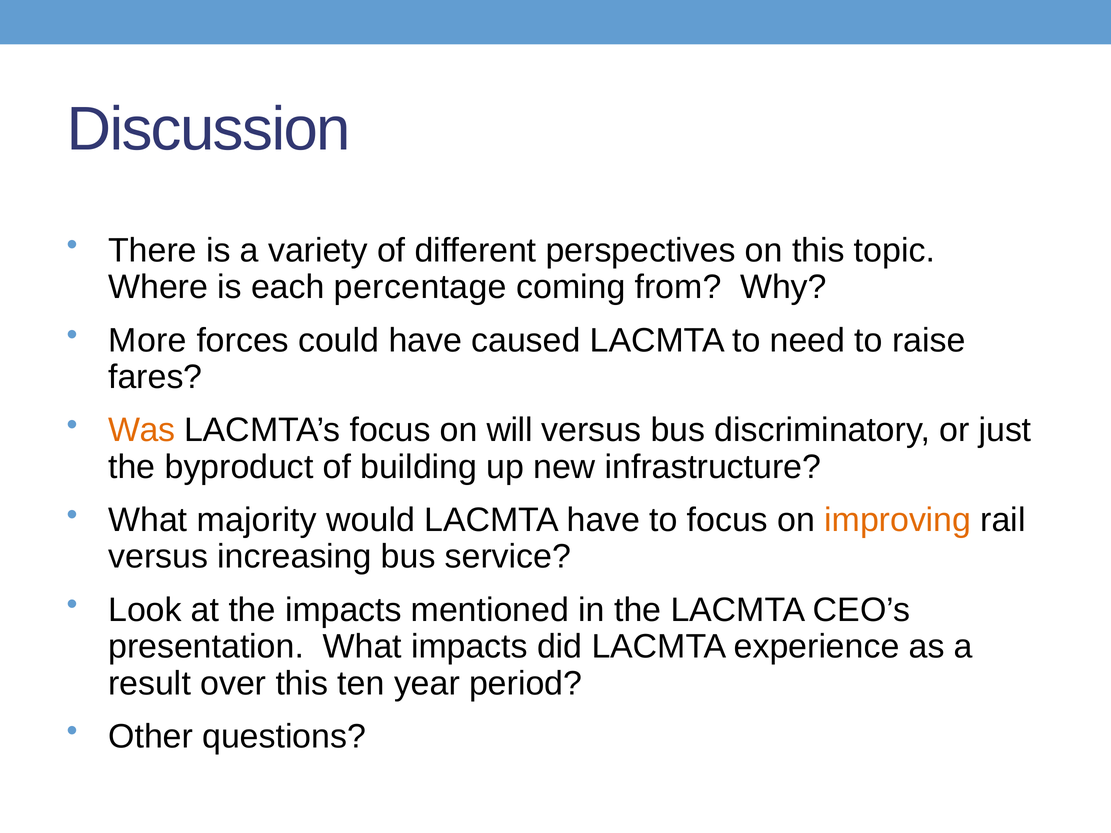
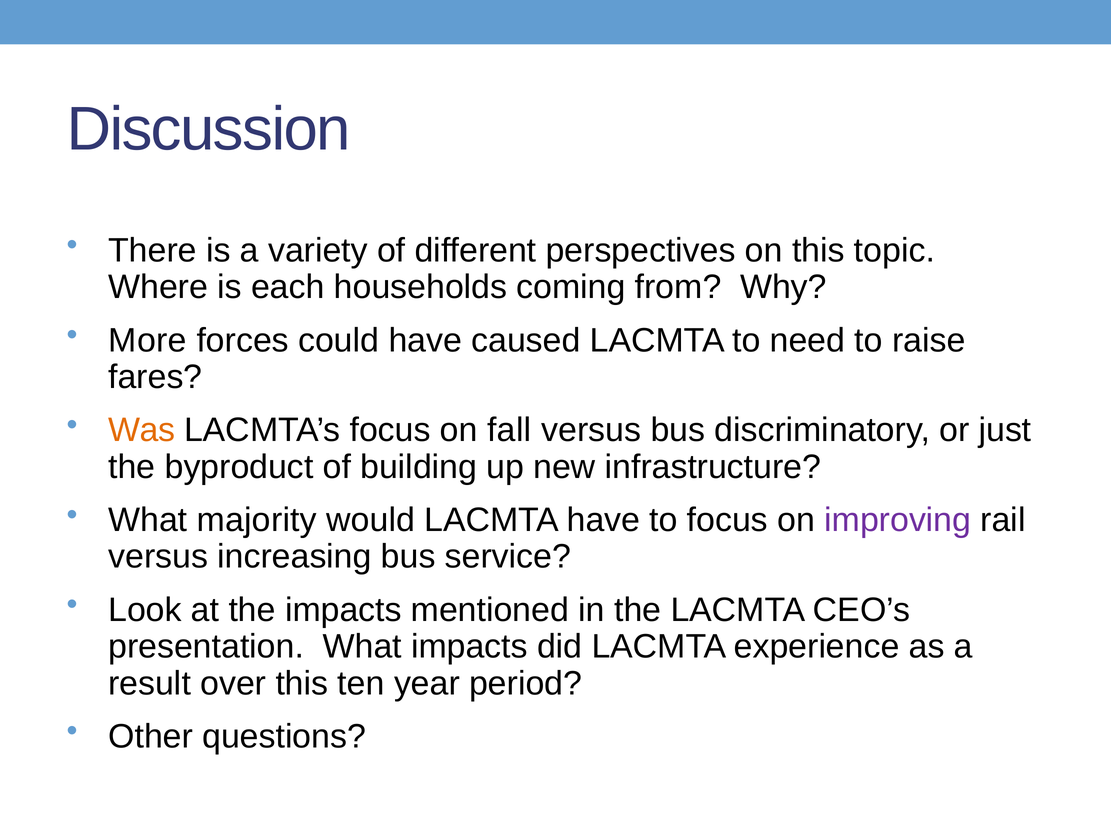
percentage: percentage -> households (421, 287)
will: will -> fall (509, 430)
improving colour: orange -> purple (898, 520)
